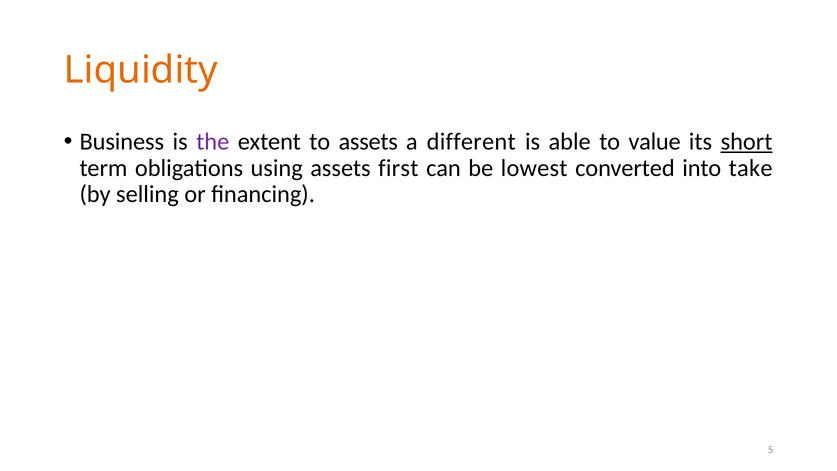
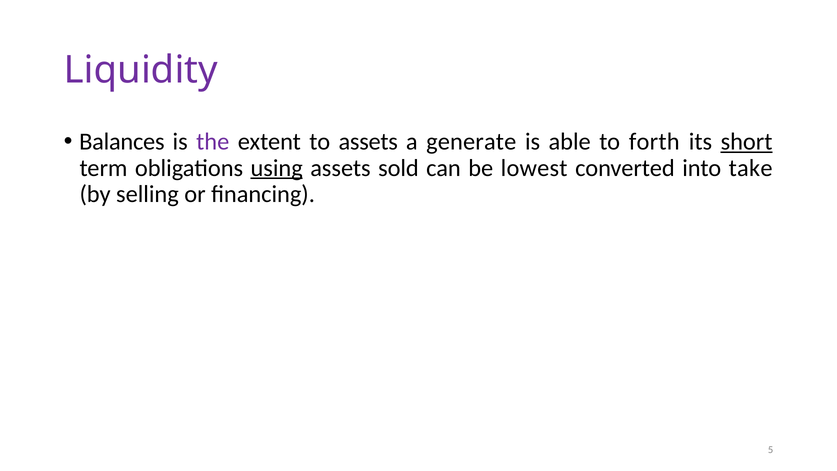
Liquidity colour: orange -> purple (141, 70)
Business: Business -> Balances (122, 142)
different: different -> generate (471, 142)
value: value -> forth (654, 142)
using underline: none -> present (277, 168)
first: first -> sold (398, 168)
